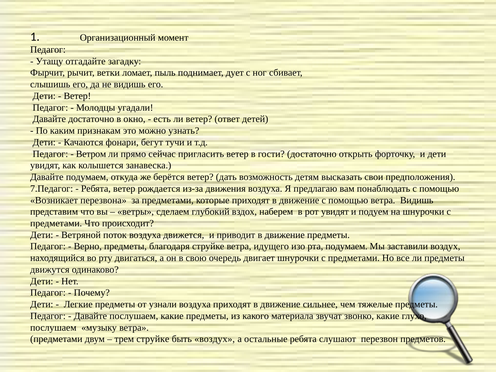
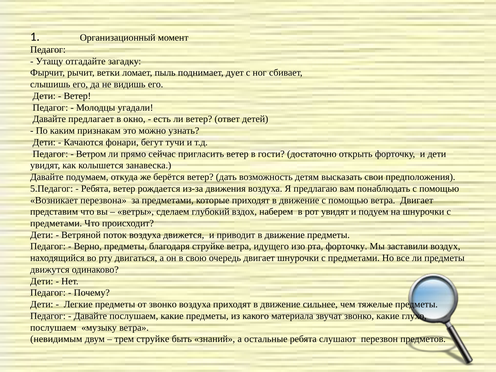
Давайте достаточно: достаточно -> предлагает (91, 119)
7.Педагог: 7.Педагог -> 5.Педагог (52, 189)
ветра Видишь: Видишь -> Двигает (417, 200)
рта подумаем: подумаем -> форточку (346, 246)
от узнали: узнали -> звонко (163, 304)
предметами: предметами -> невидимым (56, 339)
быть воздух: воздух -> знаний (215, 339)
